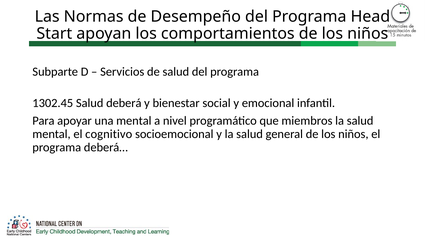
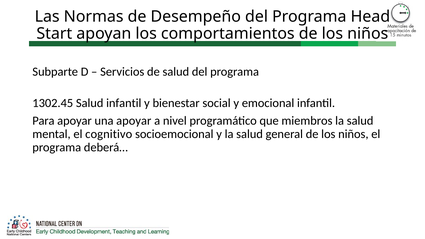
Salud deberá: deberá -> infantil (124, 103)
una mental: mental -> apoyar (134, 121)
